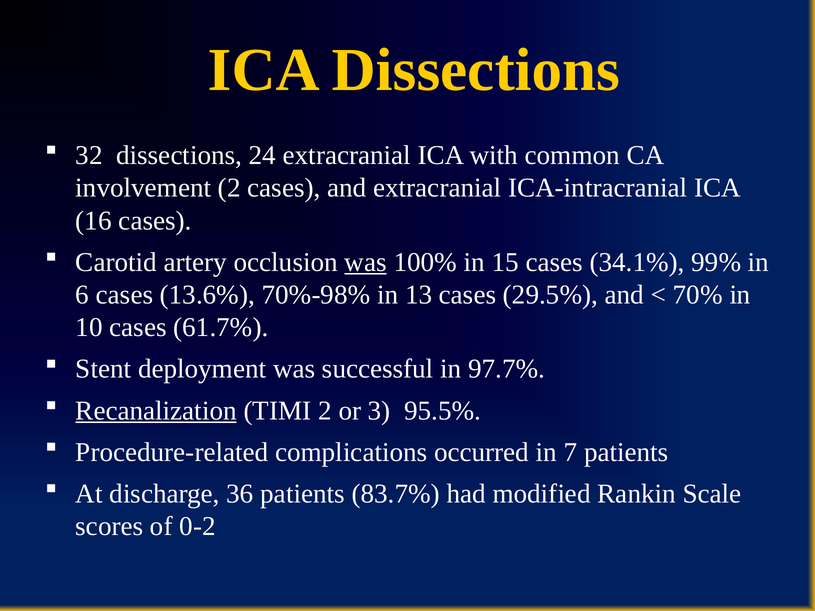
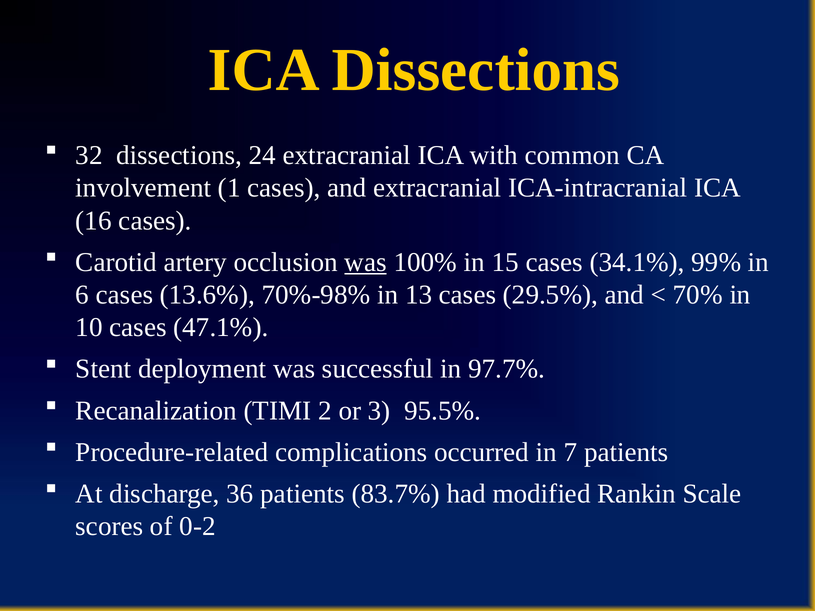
involvement 2: 2 -> 1 (229, 188)
61.7%: 61.7% -> 47.1% (221, 328)
Recanalization underline: present -> none (156, 411)
